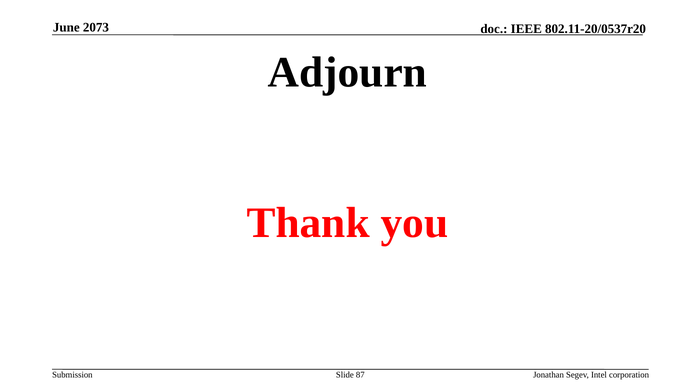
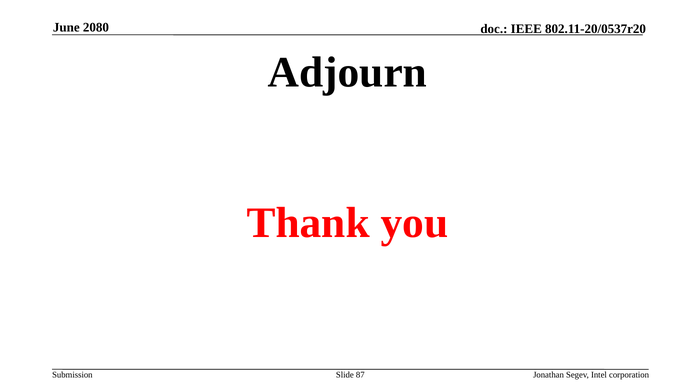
2073: 2073 -> 2080 (96, 28)
